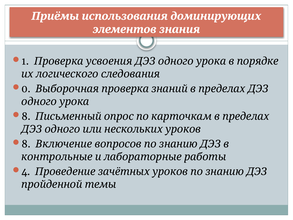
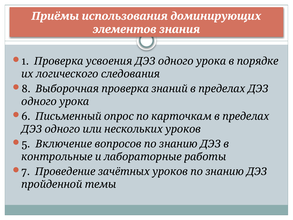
0: 0 -> 8 (26, 89)
8: 8 -> 6 (26, 116)
8: 8 -> 5 (26, 144)
4: 4 -> 7 (26, 172)
